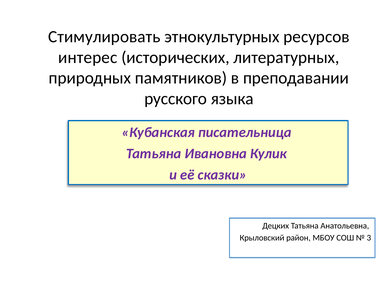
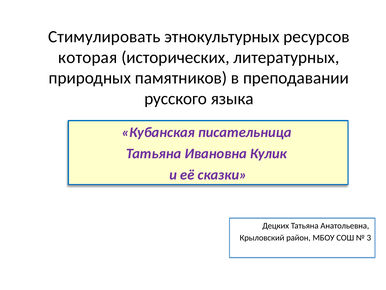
интерес: интерес -> которая (88, 57)
